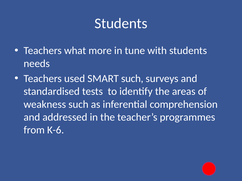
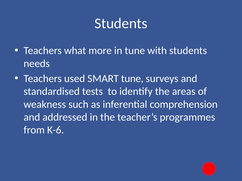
SMART such: such -> tune (132, 79)
